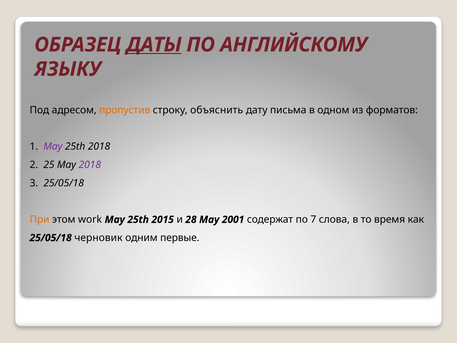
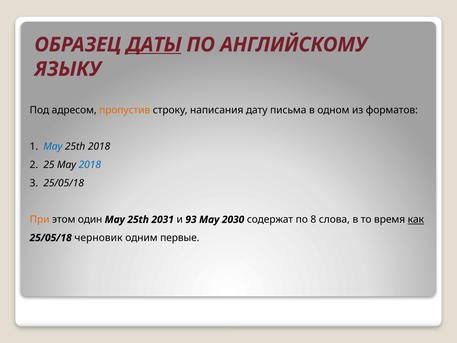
объяснить: объяснить -> написания (217, 110)
May colour: purple -> blue (53, 146)
2018 colour: purple -> blue (90, 165)
work: work -> один (90, 219)
2015: 2015 -> 2031 (163, 219)
28: 28 -> 93 (191, 219)
2001: 2001 -> 2030 (233, 219)
7: 7 -> 8 (313, 219)
как underline: none -> present (416, 219)
